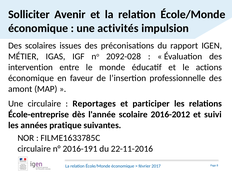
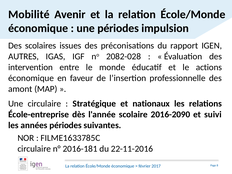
Solliciter: Solliciter -> Mobilité (29, 14)
une activités: activités -> périodes (118, 28)
MÉTIER: MÉTIER -> AUTRES (24, 56)
2092-028: 2092-028 -> 2082-028 (124, 56)
Reportages: Reportages -> Stratégique (94, 104)
participer: participer -> nationaux (151, 104)
2016-2012: 2016-2012 -> 2016-2090 (170, 114)
années pratique: pratique -> périodes (66, 125)
2016-191: 2016-191 -> 2016-181 (80, 149)
